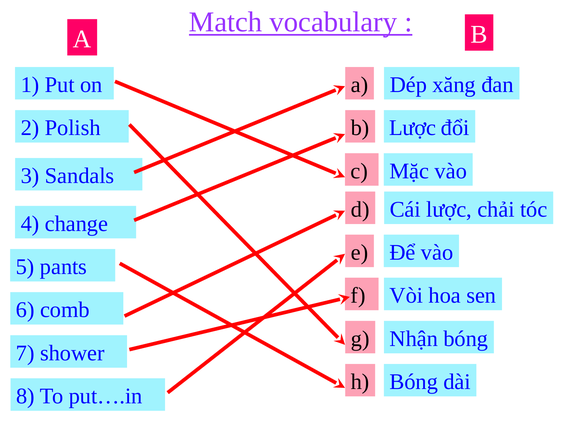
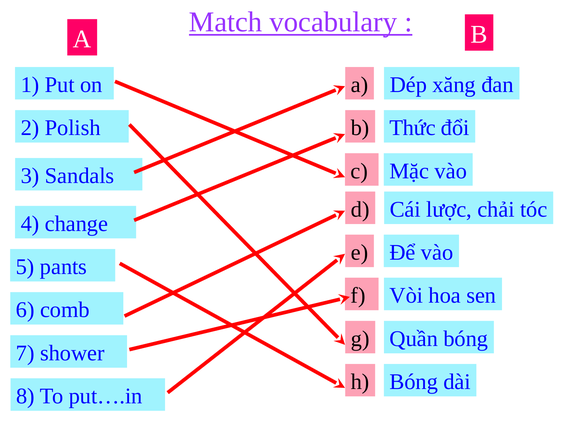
Lược: Lược -> Thức (413, 128)
Nhận: Nhận -> Quần (414, 339)
